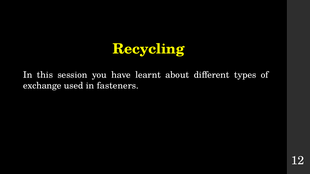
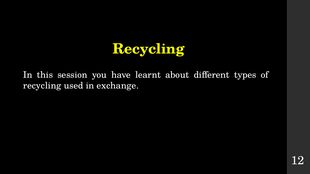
exchange: exchange -> recycling (42, 86)
fasteners: fasteners -> exchange (118, 86)
